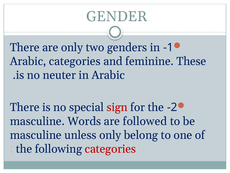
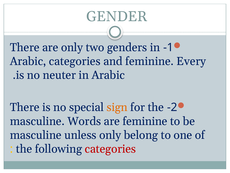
These: These -> Every (191, 61)
sign colour: red -> orange (117, 107)
are followed: followed -> feminine (145, 121)
